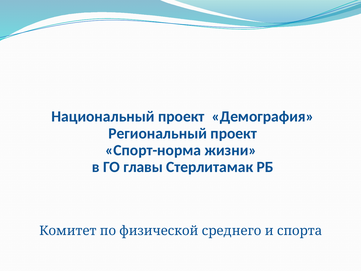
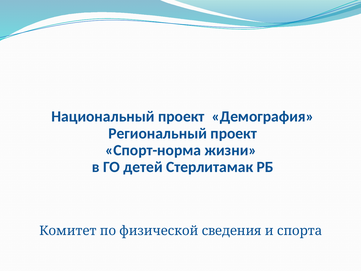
главы: главы -> детей (143, 167)
среднего: среднего -> сведения (232, 231)
